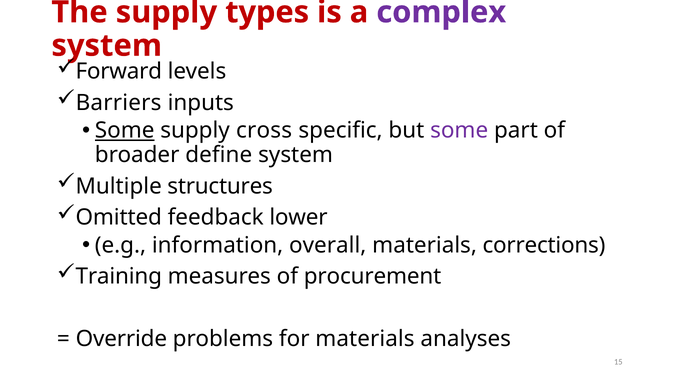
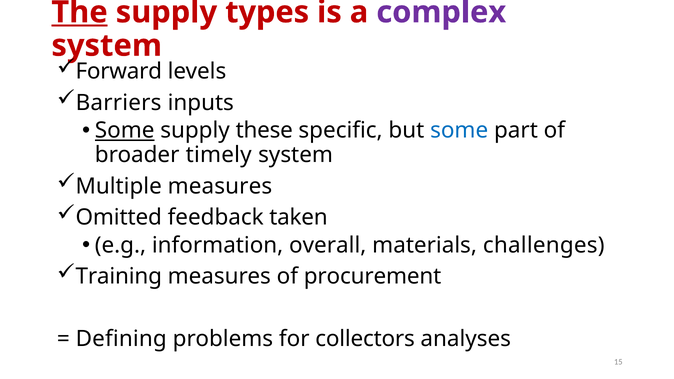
The underline: none -> present (80, 12)
cross: cross -> these (264, 131)
some colour: purple -> blue (459, 131)
define: define -> timely (219, 155)
Multiple structures: structures -> measures (220, 186)
lower: lower -> taken (298, 217)
corrections: corrections -> challenges (544, 245)
Override: Override -> Defining (121, 339)
for materials: materials -> collectors (365, 339)
